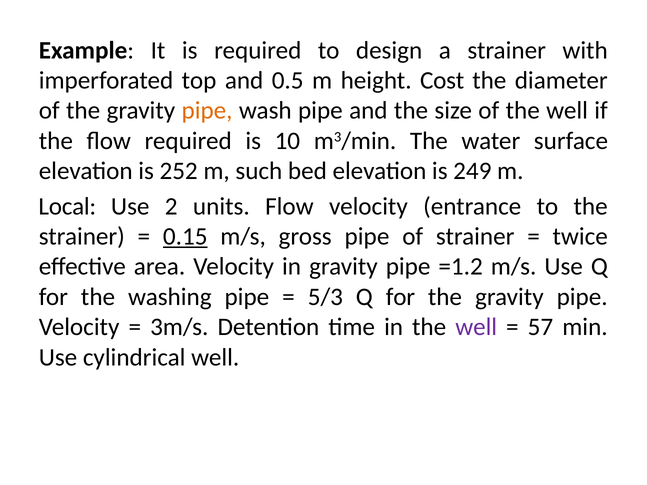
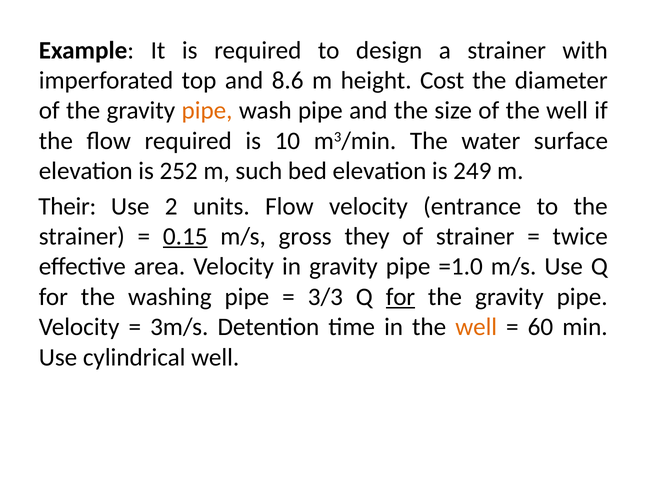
0.5: 0.5 -> 8.6 (288, 81)
Local: Local -> Their (67, 206)
gross pipe: pipe -> they (367, 237)
=1.2: =1.2 -> =1.0 (461, 267)
5/3: 5/3 -> 3/3 (325, 297)
for underline: none -> present (400, 297)
well colour: purple -> orange (476, 327)
57: 57 -> 60 (540, 327)
